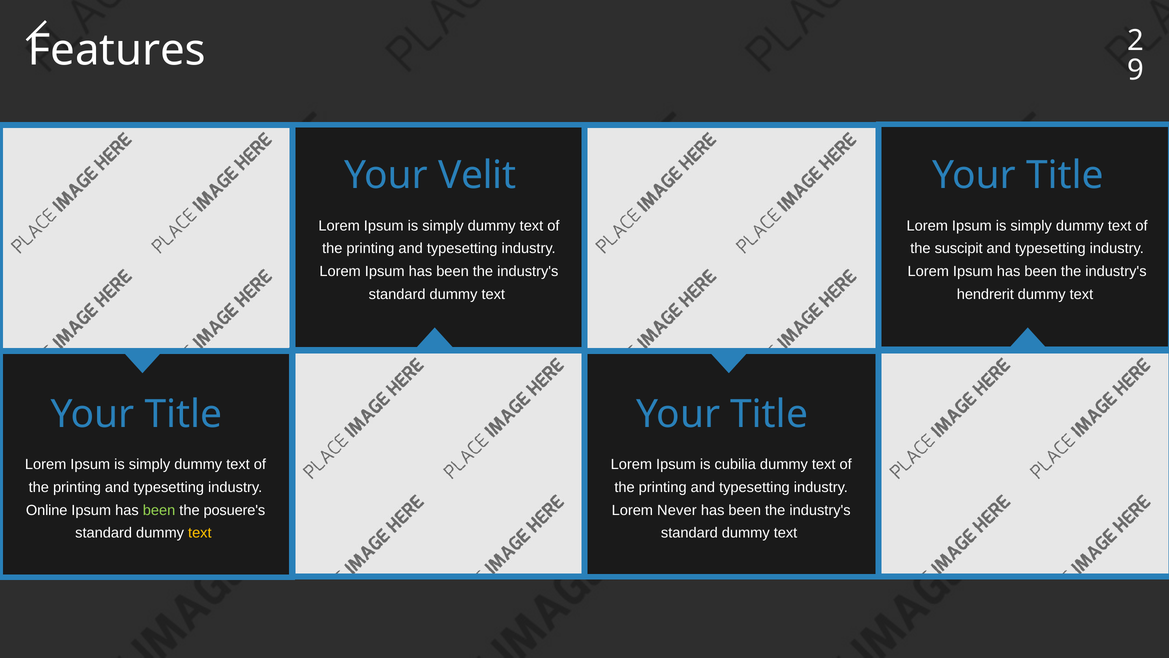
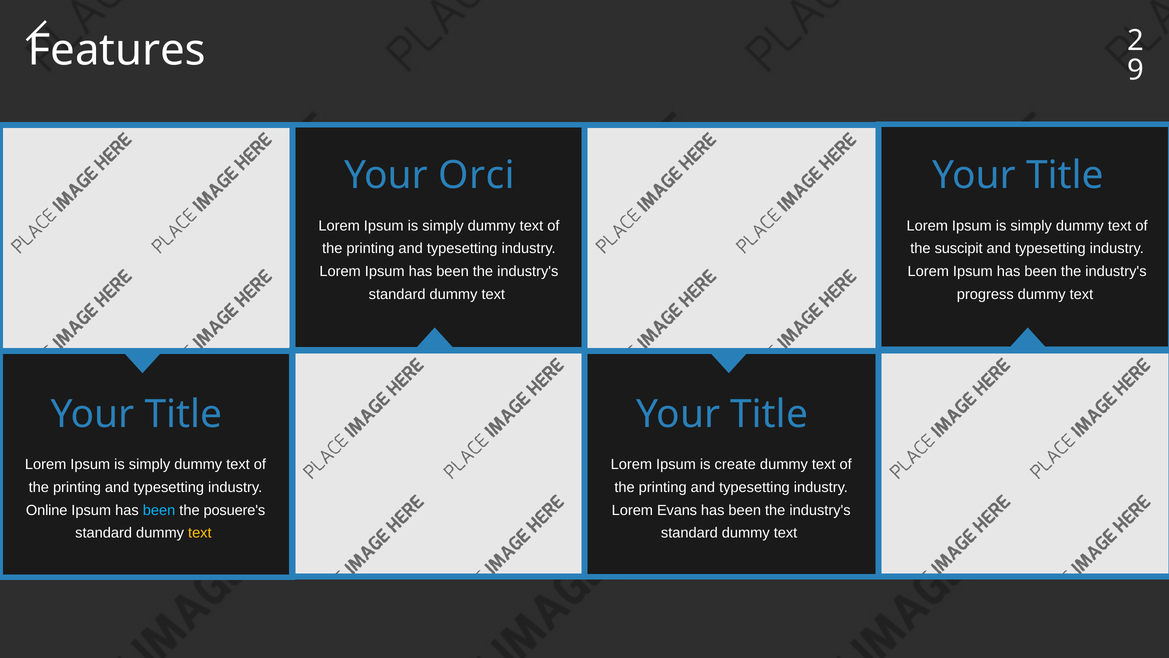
Velit: Velit -> Orci (477, 175)
hendrerit: hendrerit -> progress (985, 294)
cubilia: cubilia -> create (735, 464)
been colour: light green -> light blue (159, 510)
Never: Never -> Evans (677, 510)
